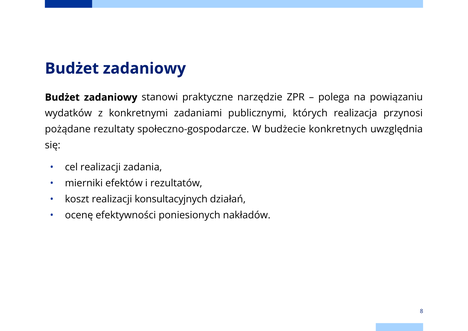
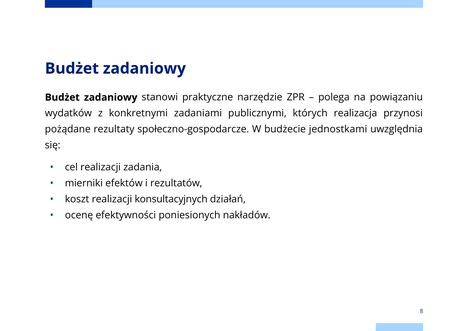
konkretnych: konkretnych -> jednostkami (338, 129)
